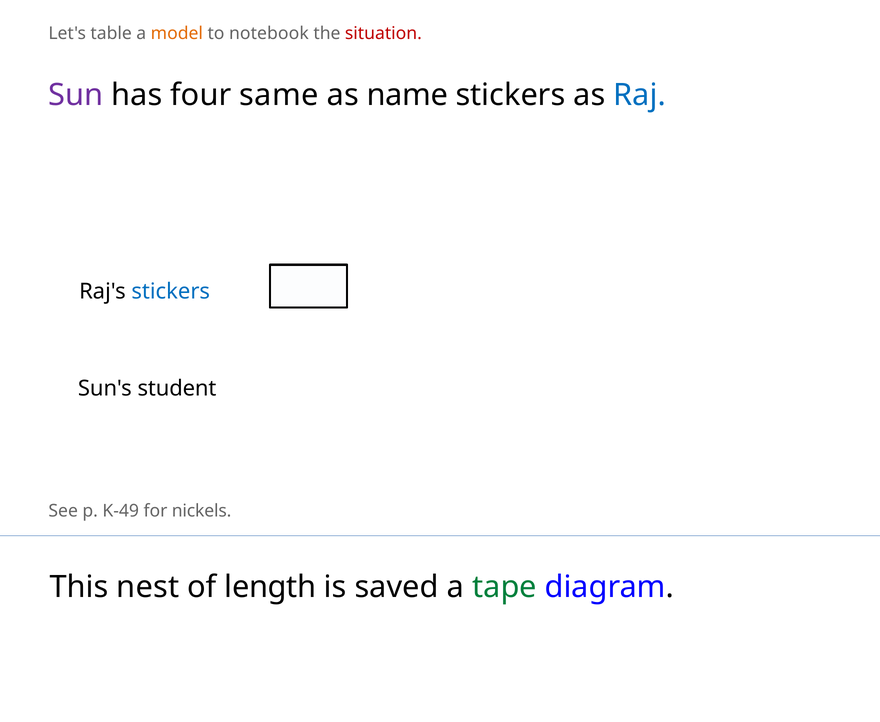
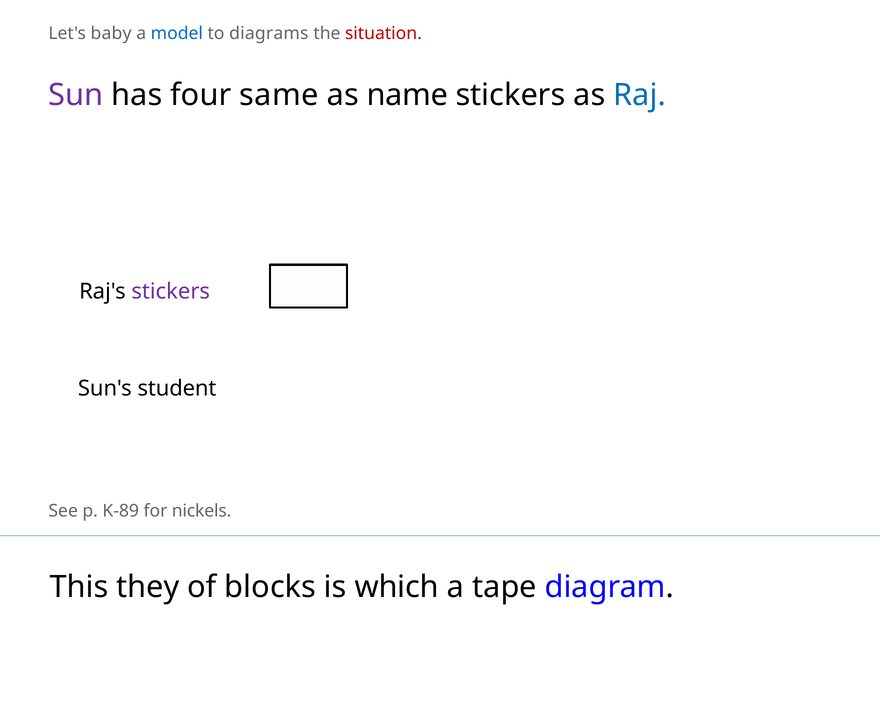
table: table -> baby (111, 33)
model colour: orange -> blue (177, 33)
notebook: notebook -> diagrams (269, 33)
stickers colour: blue -> purple (171, 291)
K-49: K-49 -> K-89 (121, 511)
nest: nest -> they (148, 587)
length: length -> blocks (270, 587)
saved: saved -> which (397, 587)
tape colour: green -> black (504, 587)
